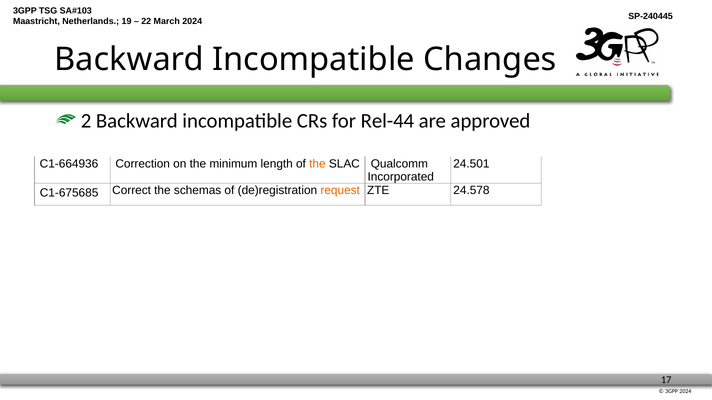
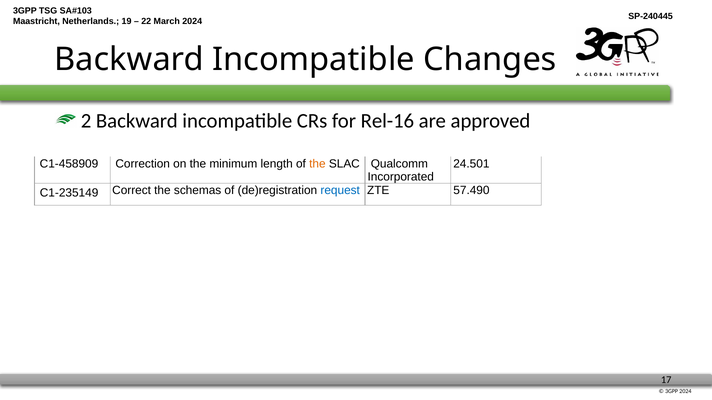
Rel-44: Rel-44 -> Rel-16 (387, 121)
C1-664936: C1-664936 -> C1-458909 (69, 164)
C1-675685: C1-675685 -> C1-235149 (69, 193)
request colour: orange -> blue (340, 190)
24.578: 24.578 -> 57.490 (471, 190)
